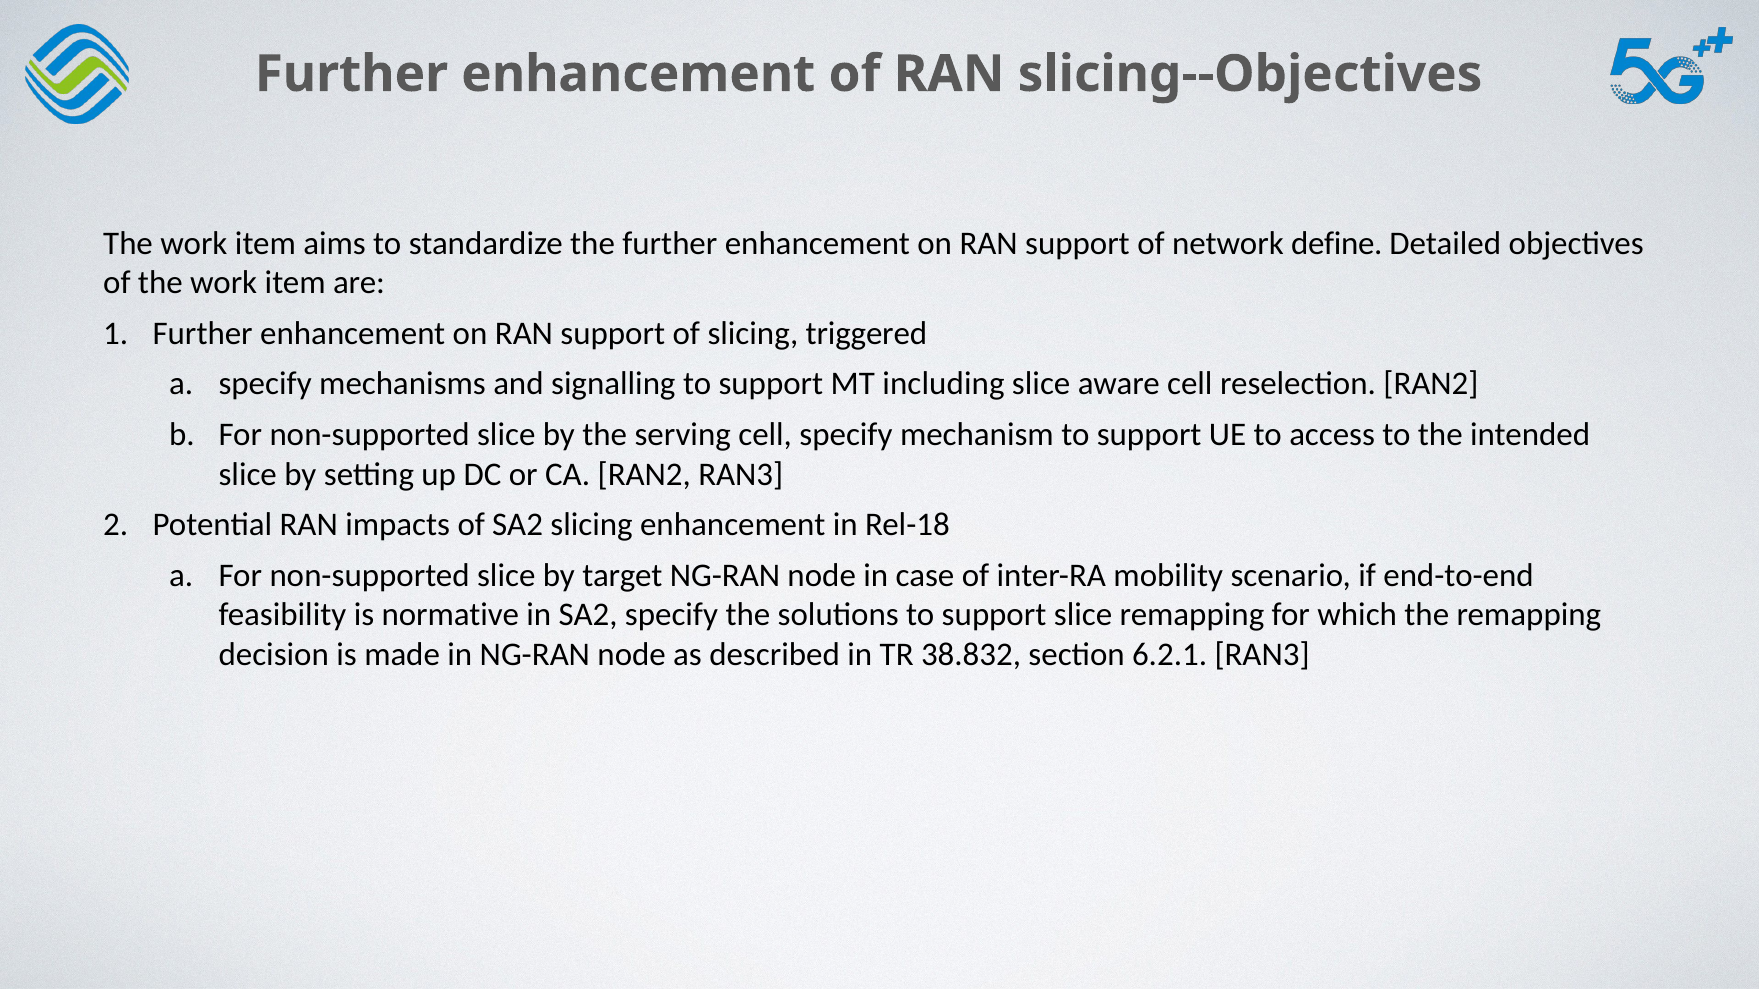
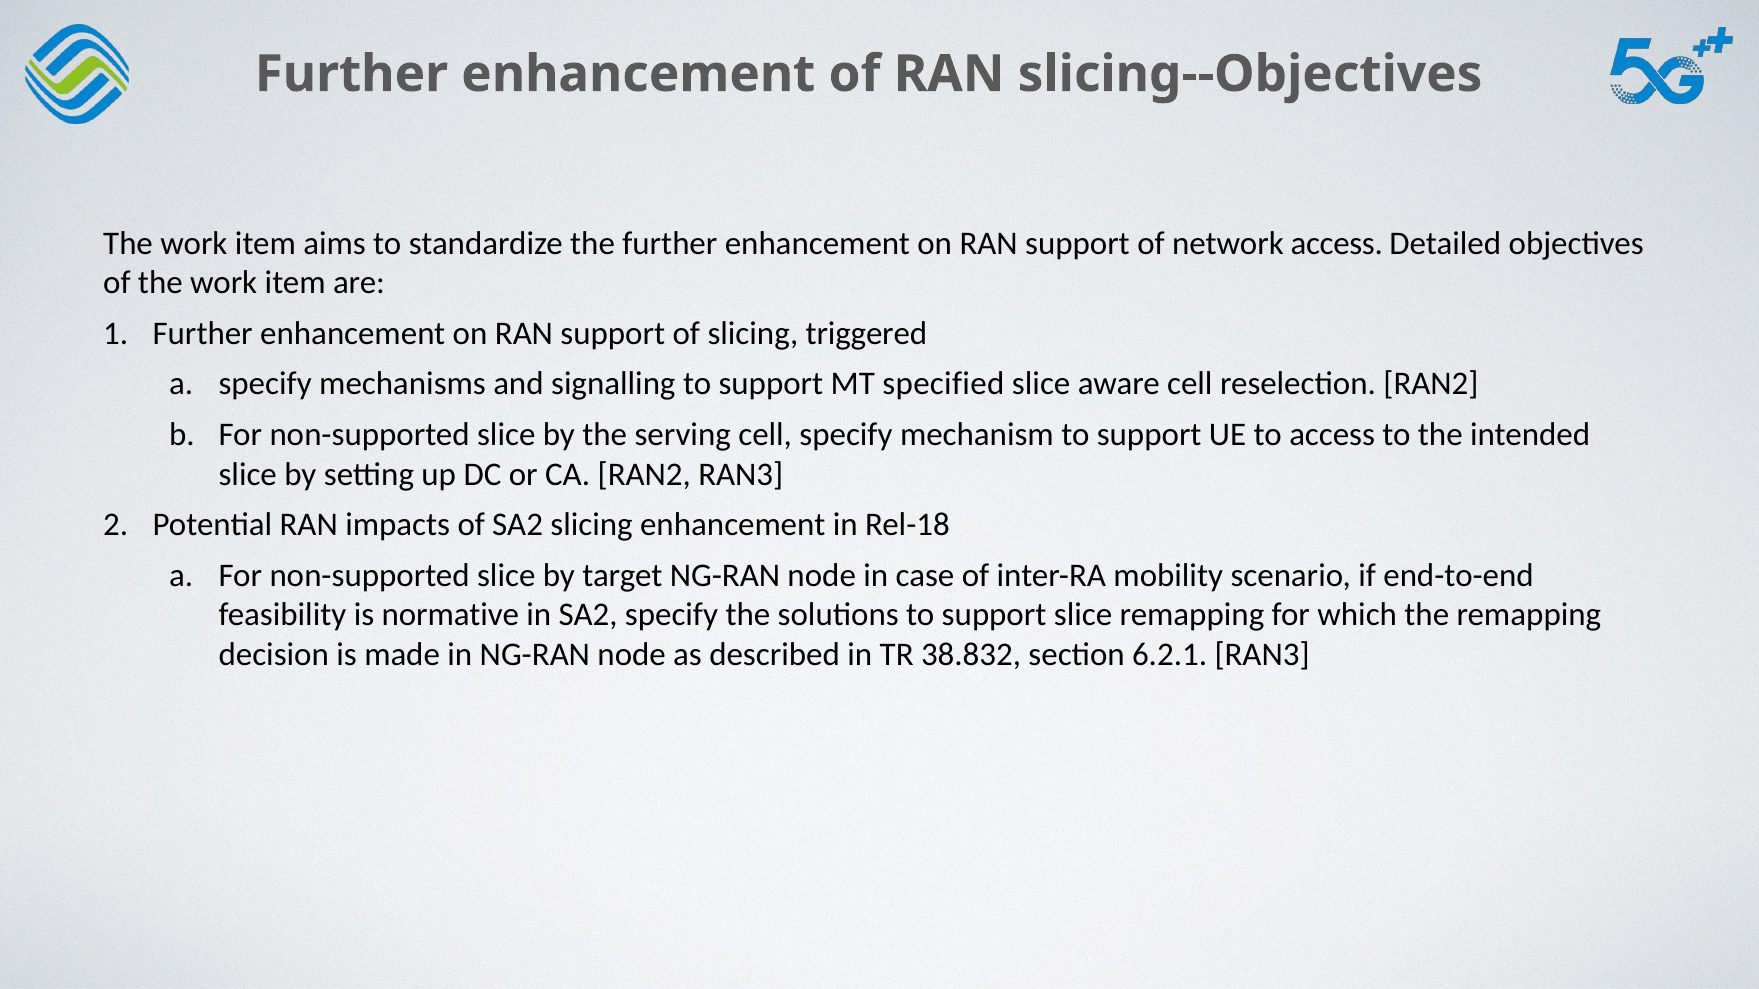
network define: define -> access (1337, 244)
including: including -> specified (943, 384)
